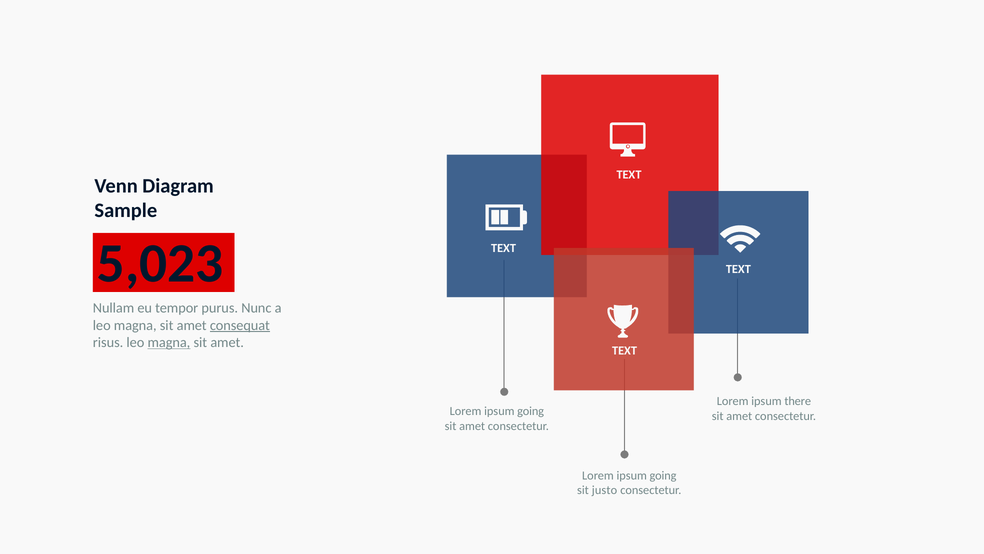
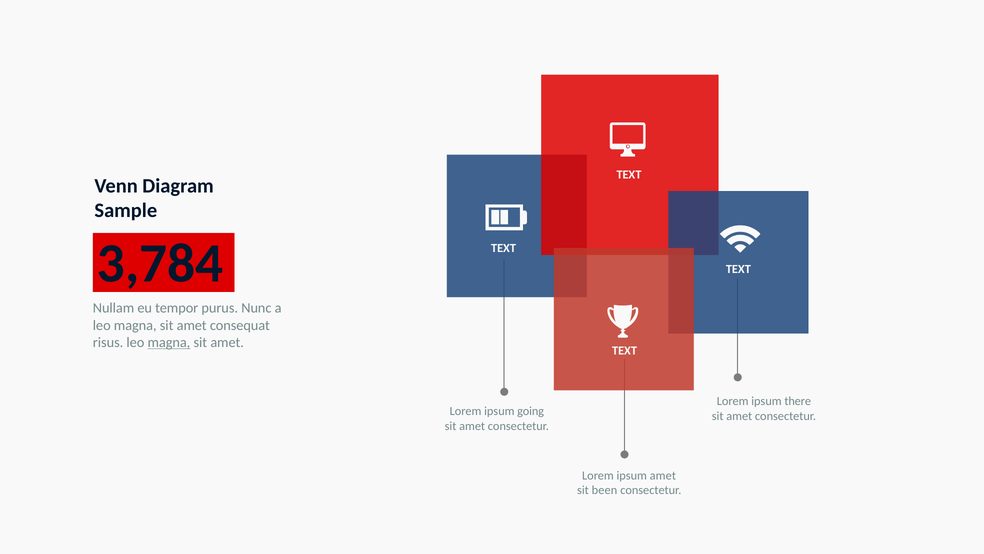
5,023: 5,023 -> 3,784 (160, 263)
consequat underline: present -> none (240, 325)
going: going -> amet (663, 475)
justo: justo -> been (604, 490)
